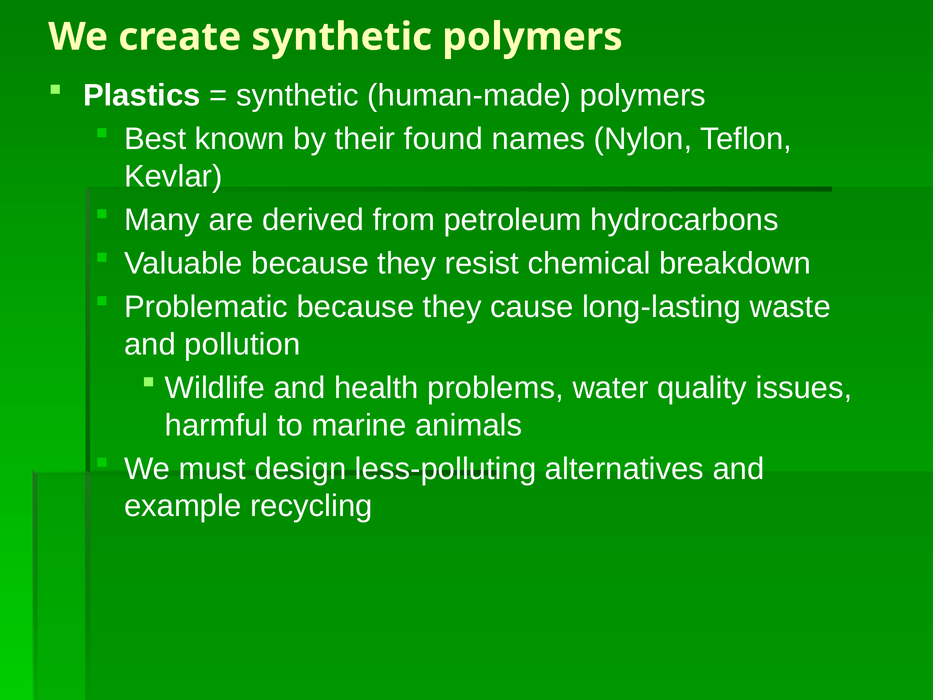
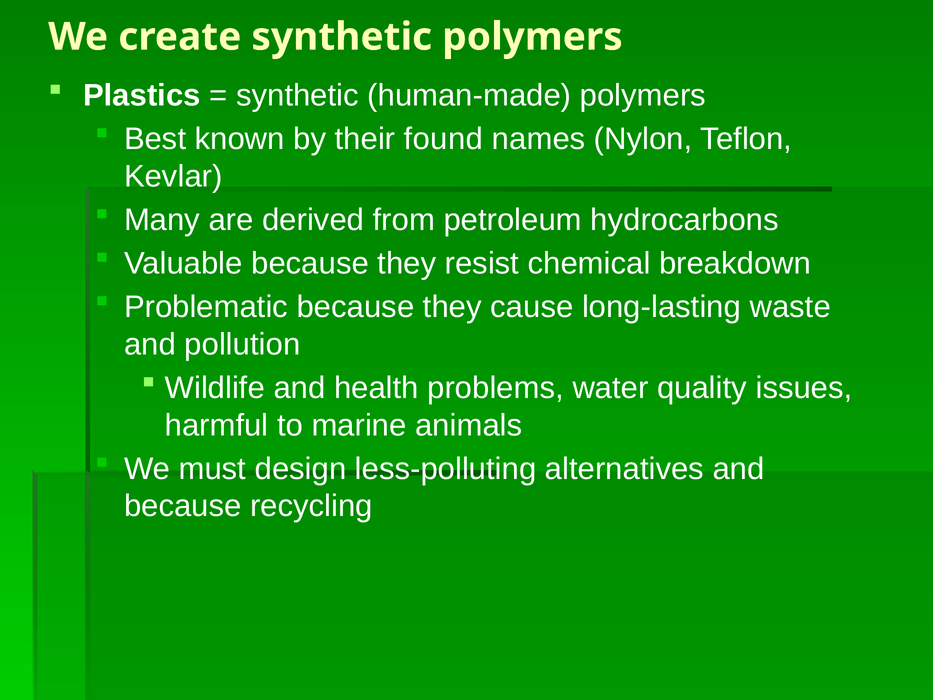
example: example -> because (183, 506)
